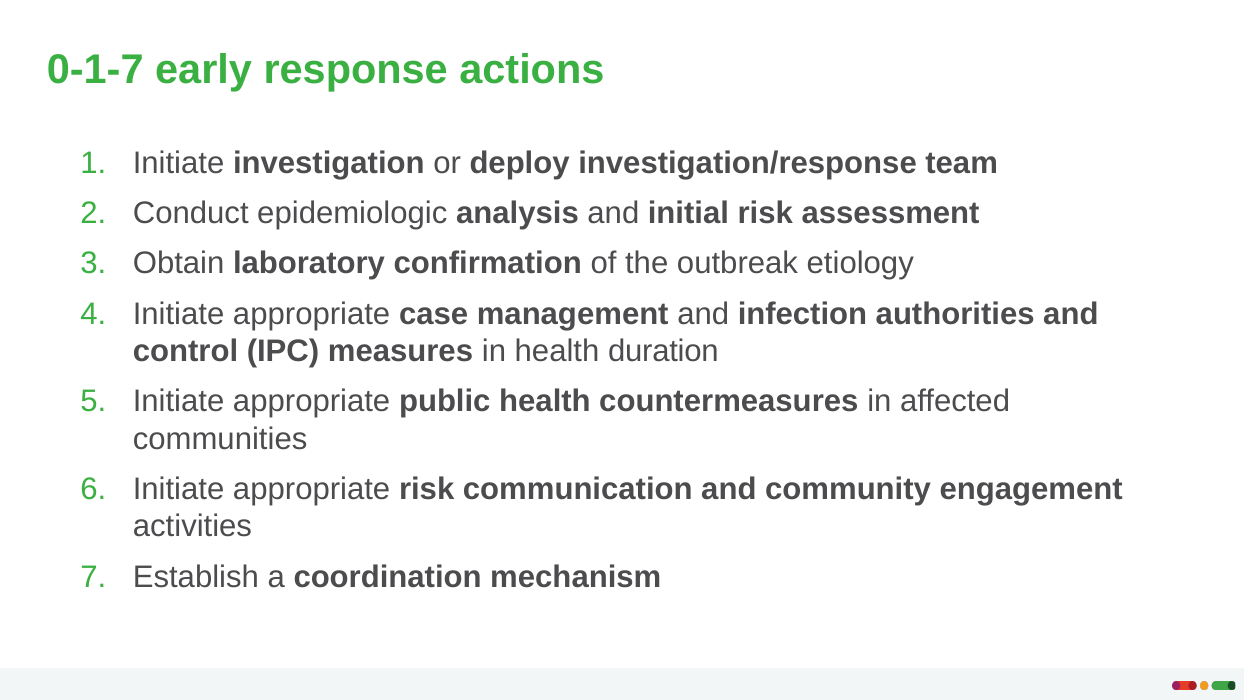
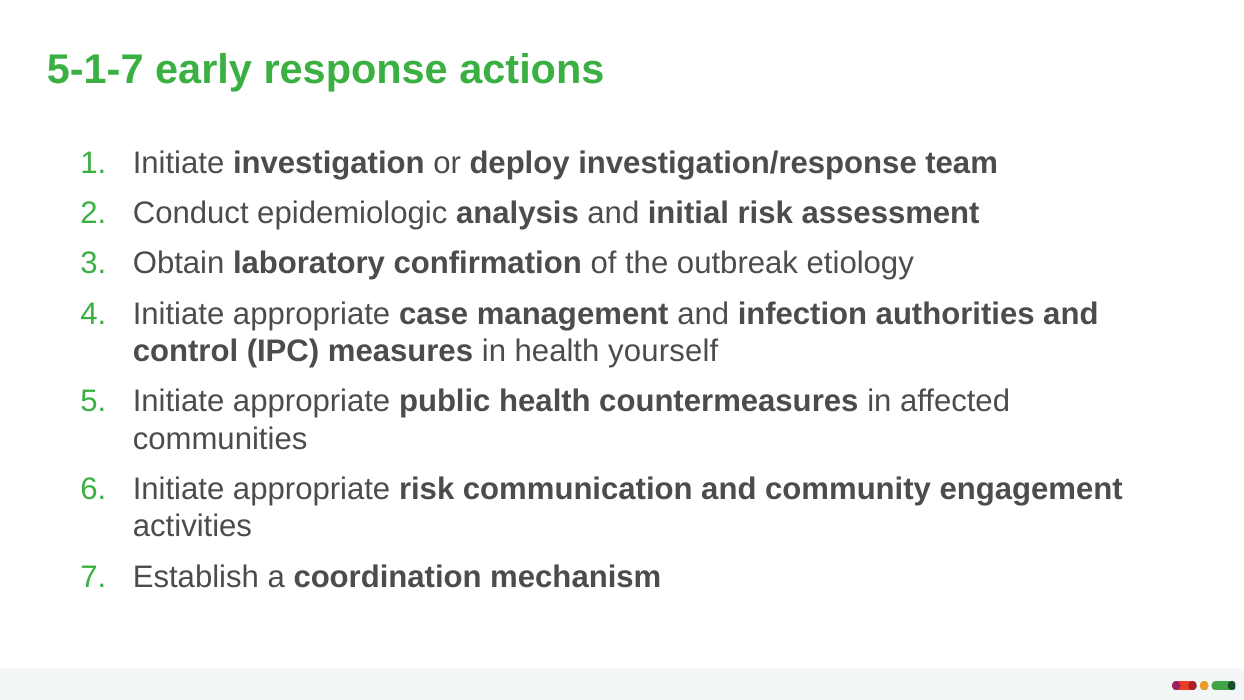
0-1-7: 0-1-7 -> 5-1-7 (95, 70)
duration: duration -> yourself (663, 351)
